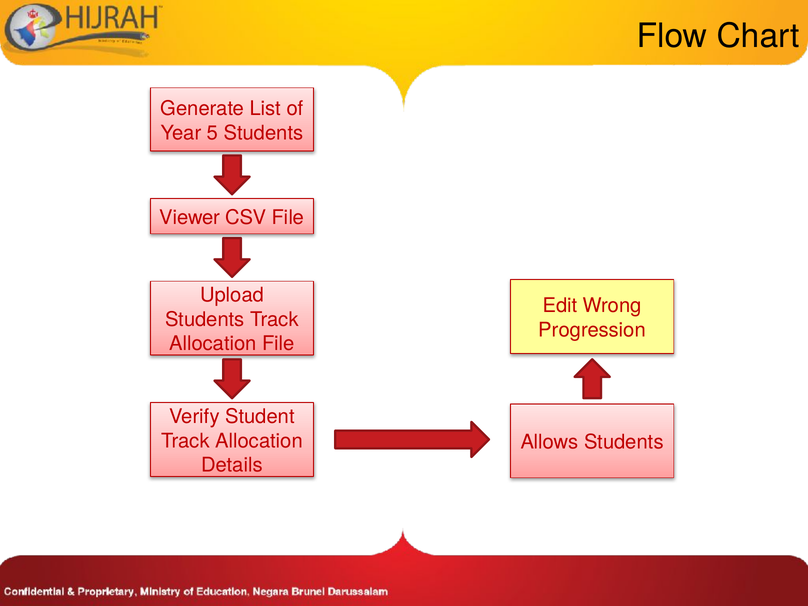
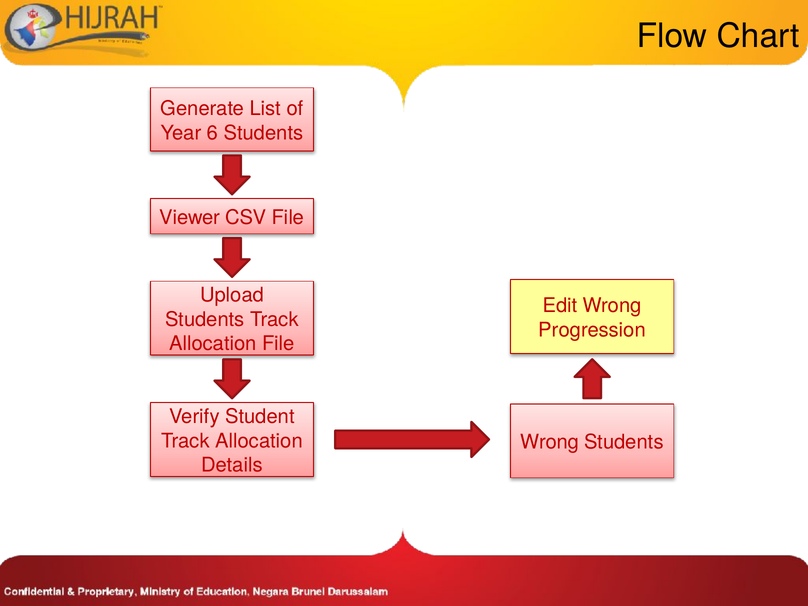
5: 5 -> 6 (212, 133)
Allows: Allows -> Wrong (550, 442)
